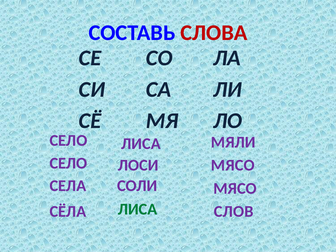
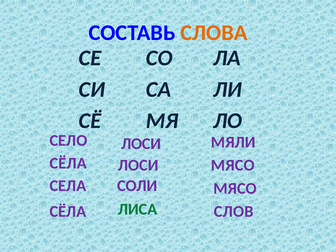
СЛОВА colour: red -> orange (214, 33)
ЛИСА: ЛИСА -> ЛОСИ (141, 144)
СЕЛО: СЕЛО -> СЁЛА (68, 163)
